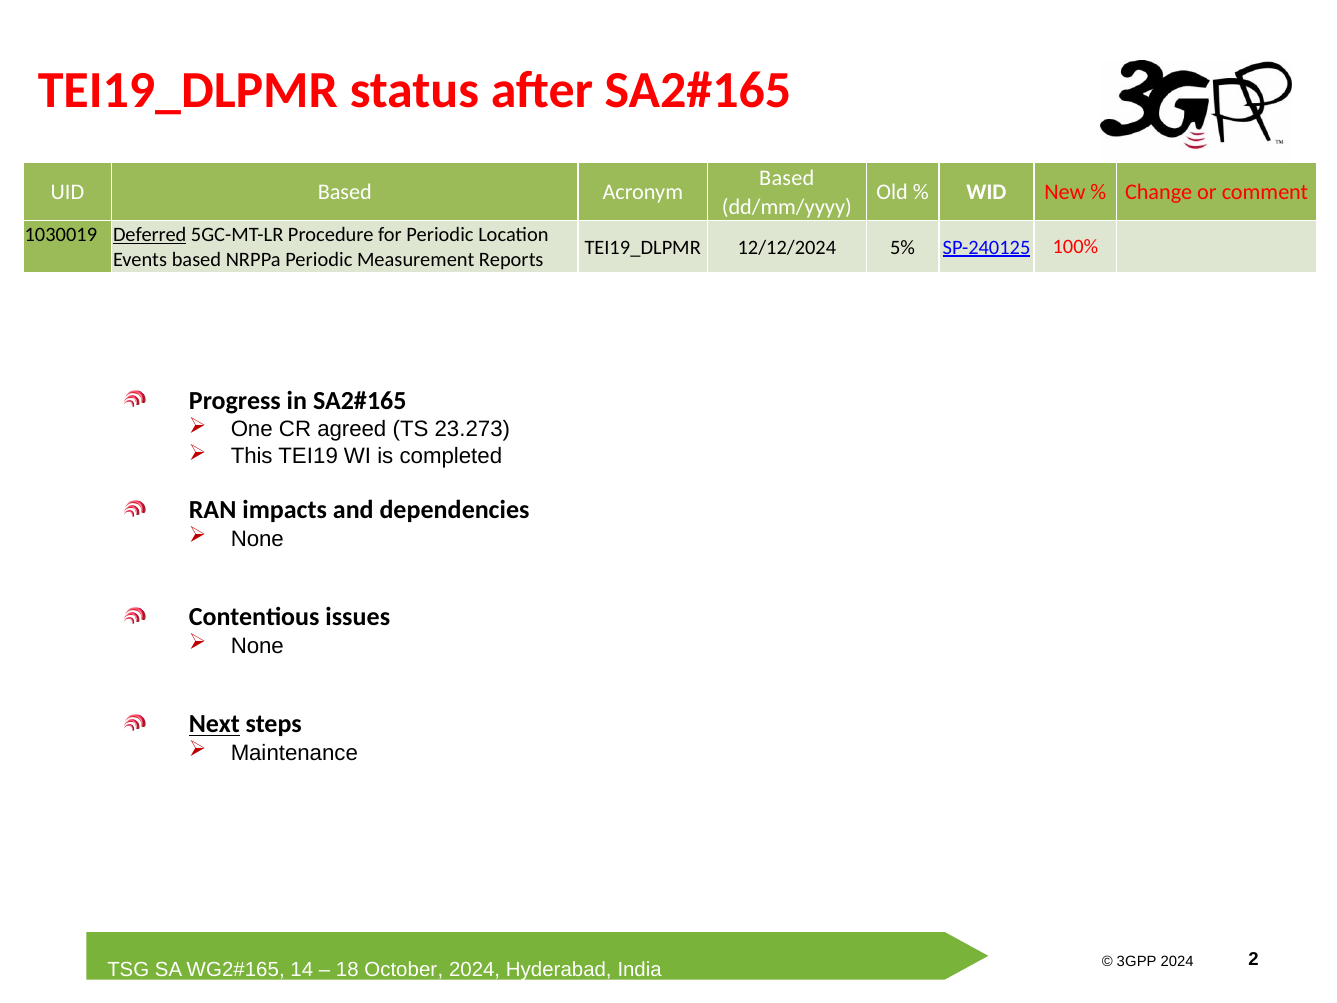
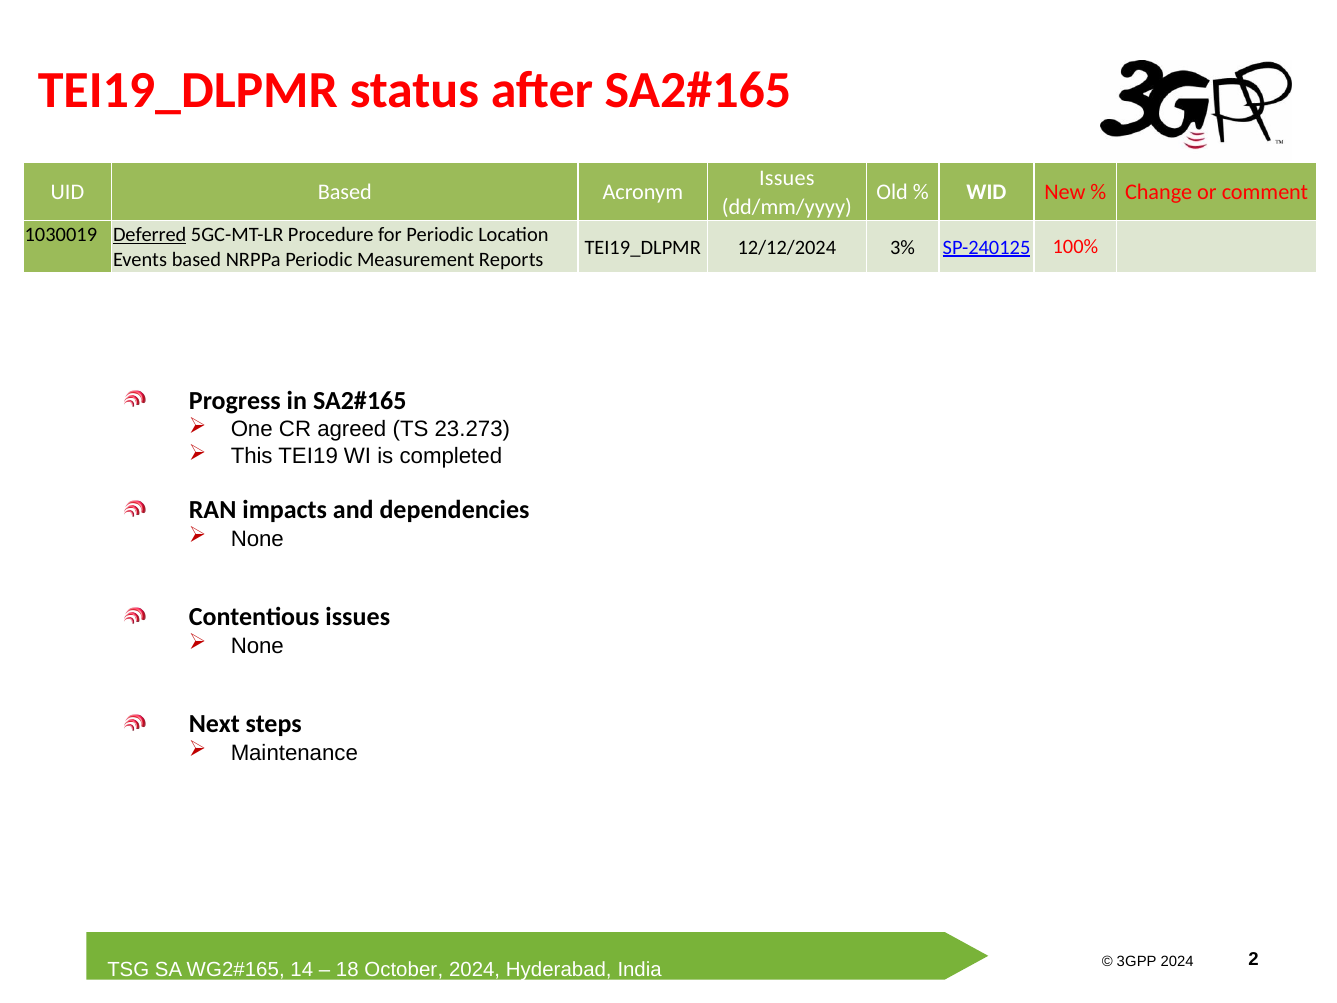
Based: Based -> Issues (787, 178)
5%: 5% -> 3% (903, 247)
Next underline: present -> none (214, 724)
